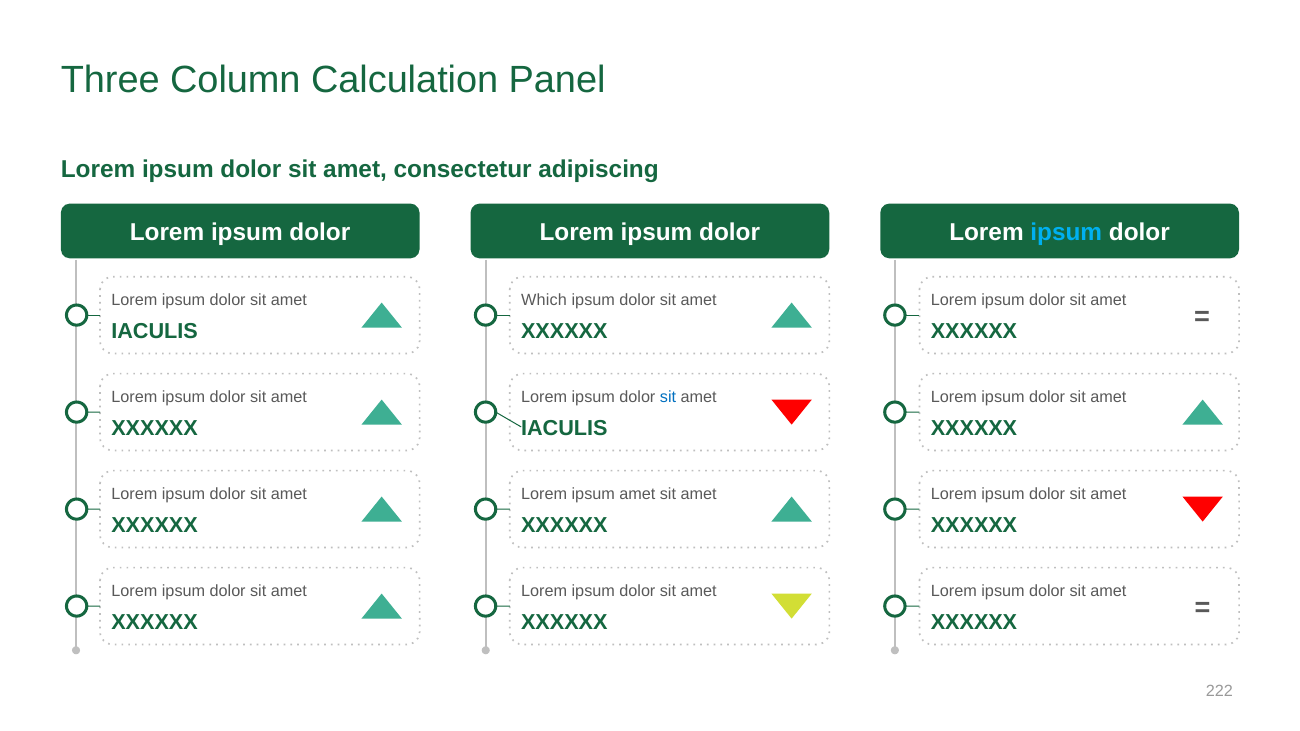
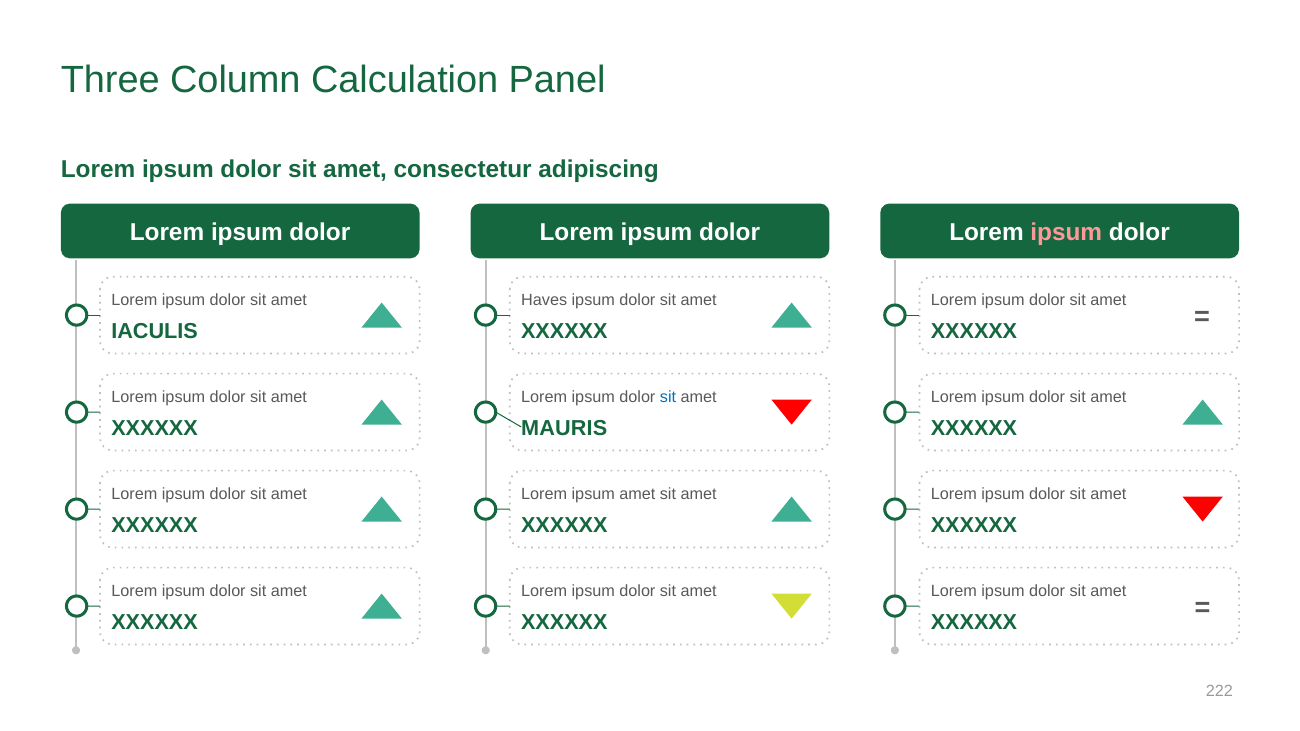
ipsum colour: light blue -> pink (1066, 233)
Which: Which -> Haves (544, 300)
IACULIS: IACULIS -> MAURIS (564, 429)
